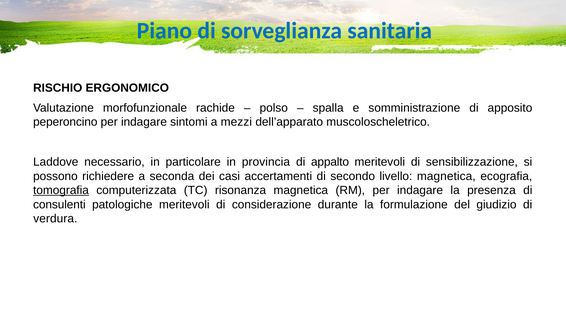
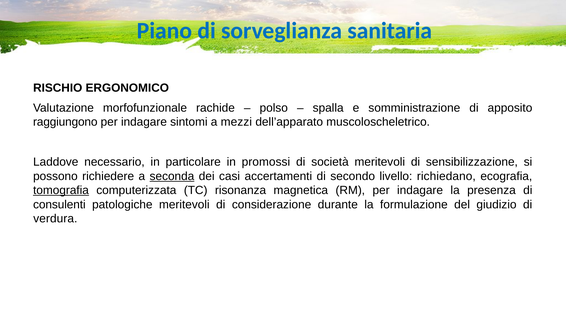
peperoncino: peperoncino -> raggiungono (65, 122)
provincia: provincia -> promossi (266, 162)
appalto: appalto -> società (330, 162)
seconda underline: none -> present (172, 176)
livello magnetica: magnetica -> richiedano (446, 176)
